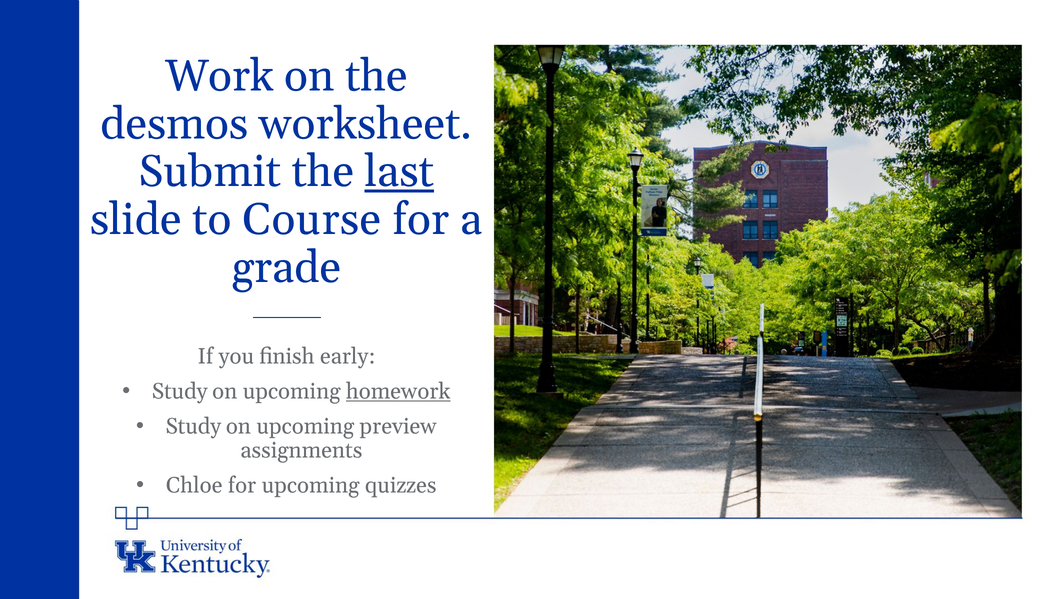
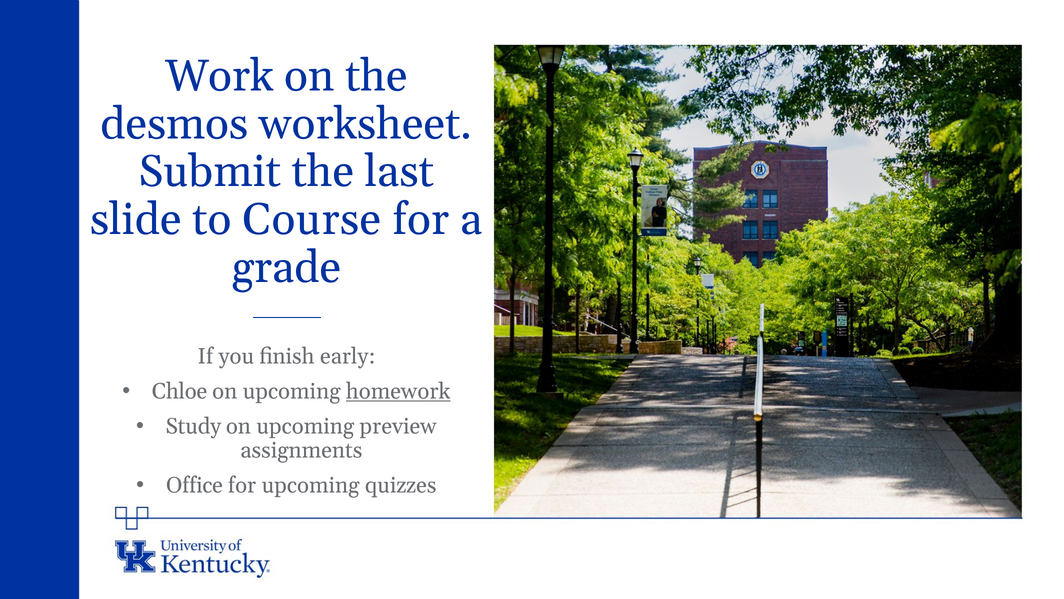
last underline: present -> none (399, 172)
Study: Study -> Chloe (180, 391)
Chloe: Chloe -> Office (194, 485)
